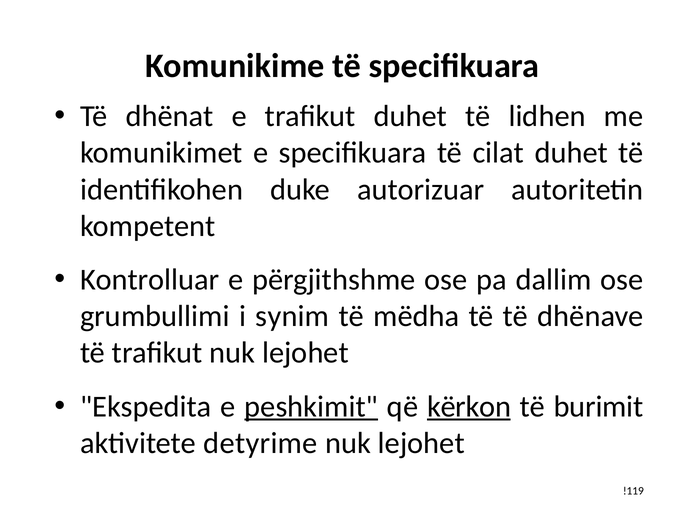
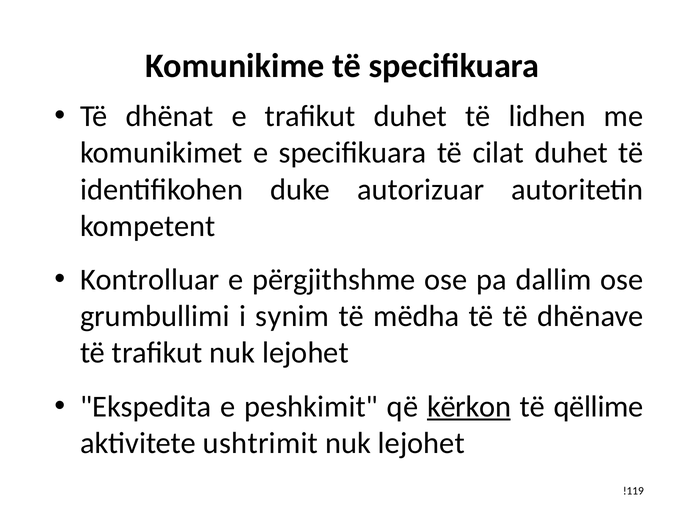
peshkimit underline: present -> none (311, 406)
burimit: burimit -> qëllime (599, 406)
detyrime: detyrime -> ushtrimit (261, 443)
